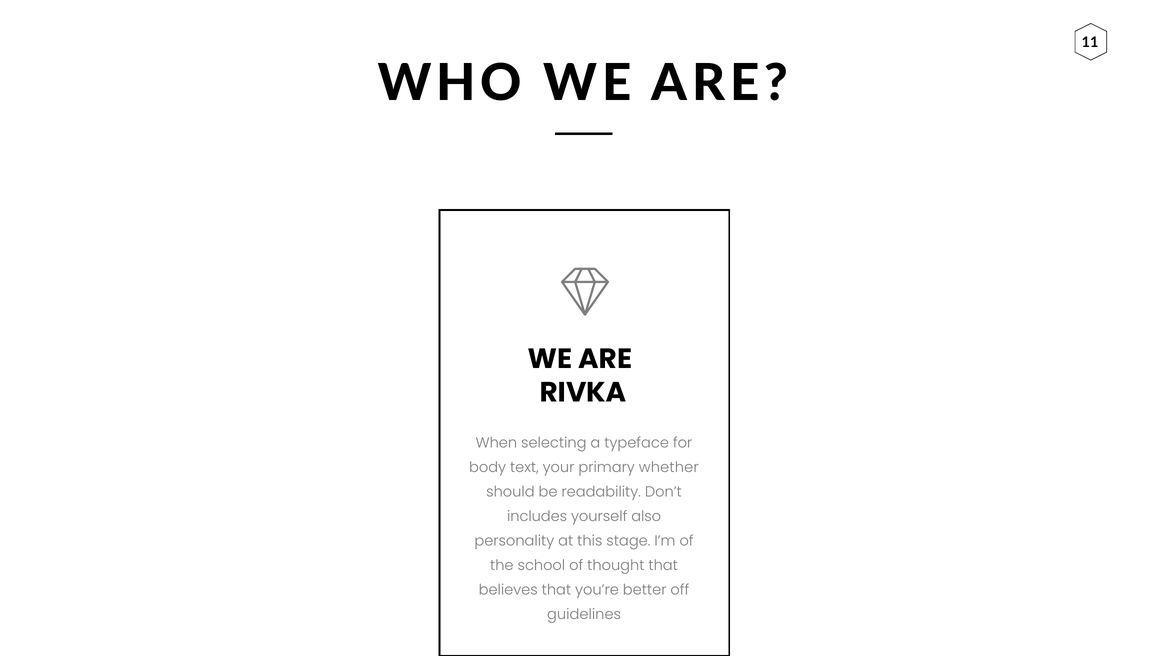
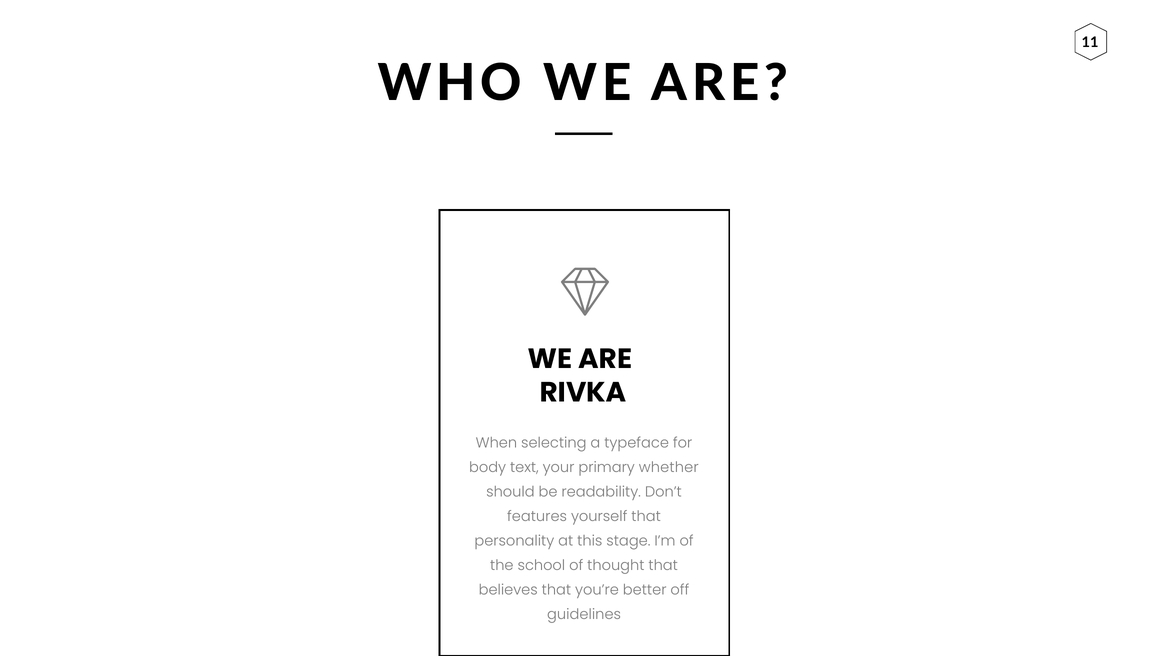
includes: includes -> features (537, 517)
yourself also: also -> that (646, 517)
